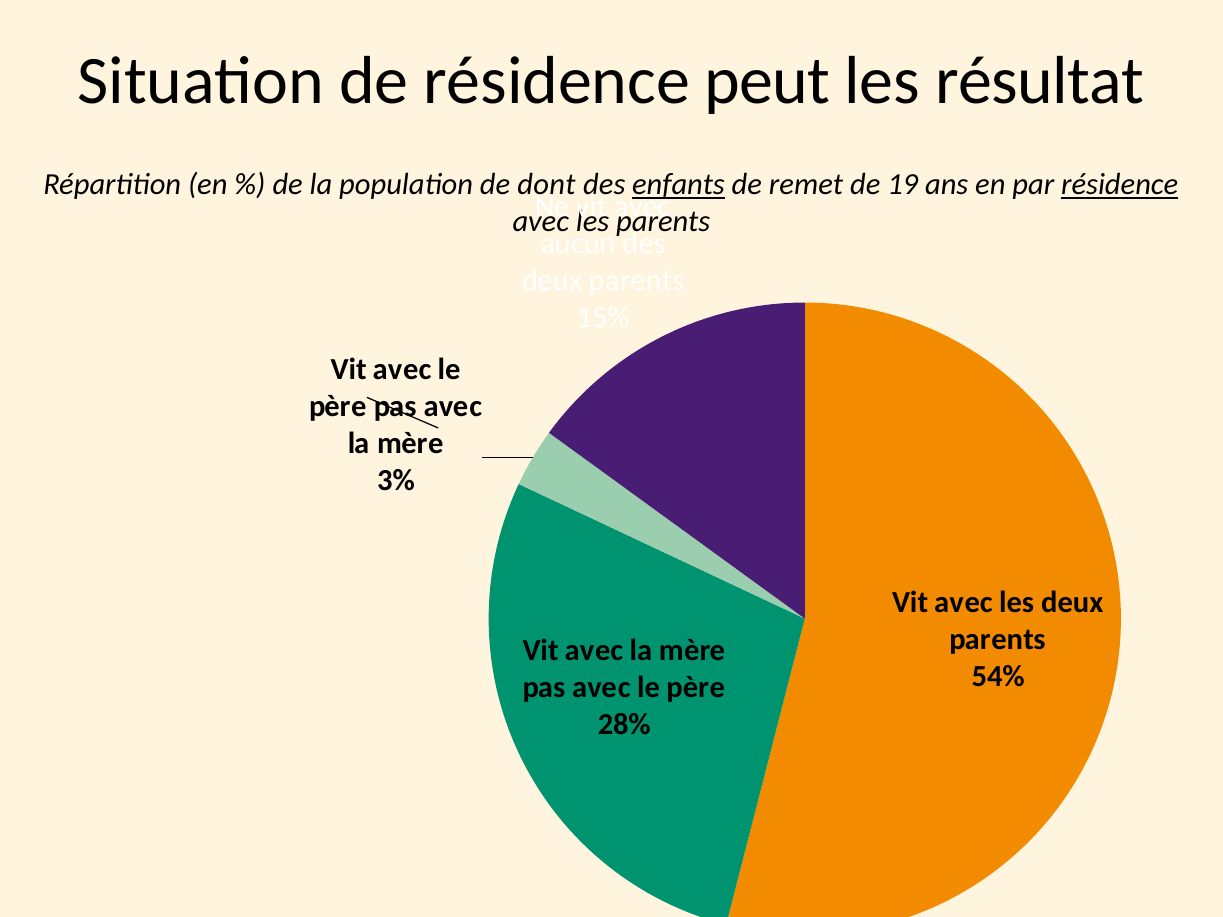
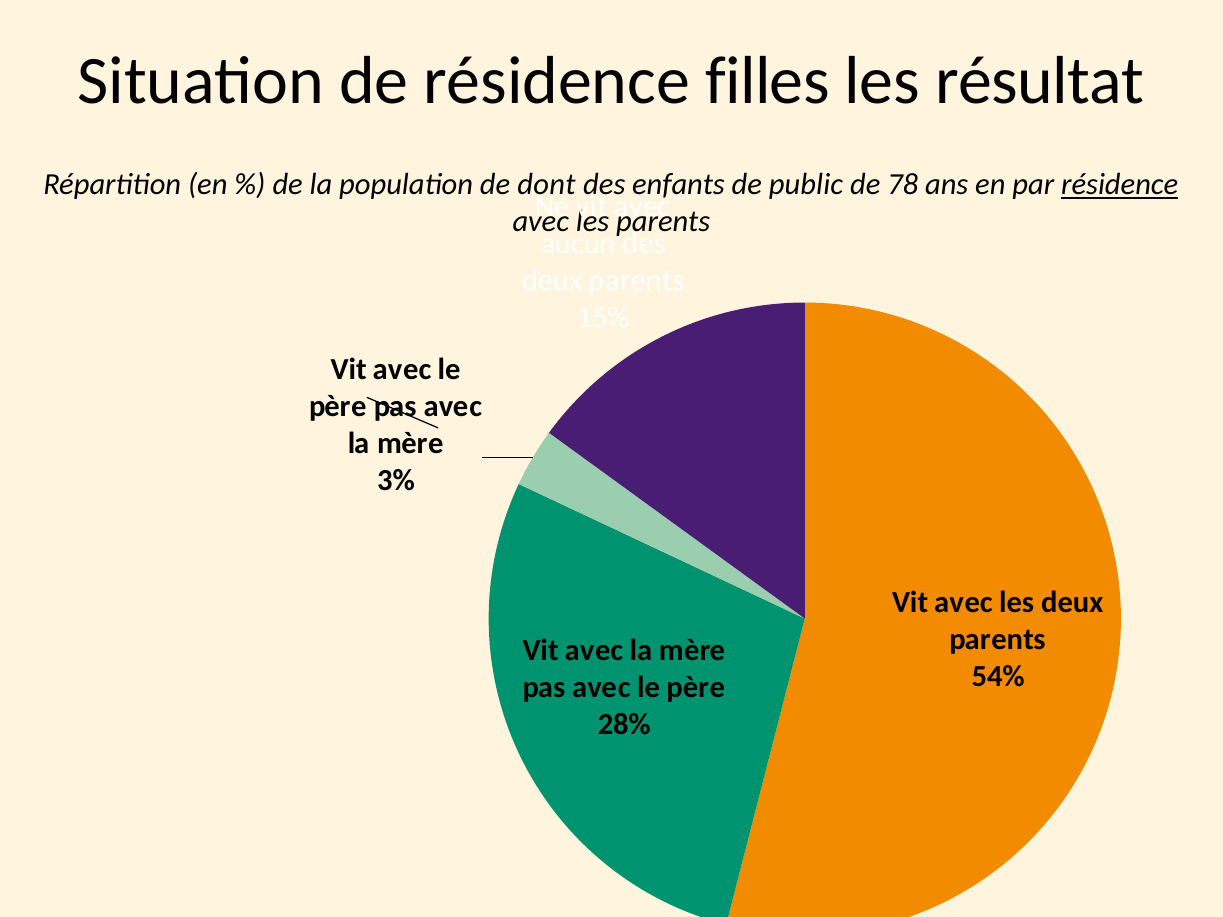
peut: peut -> filles (767, 81)
enfants underline: present -> none (679, 185)
remet: remet -> public (806, 185)
19: 19 -> 78 (903, 185)
